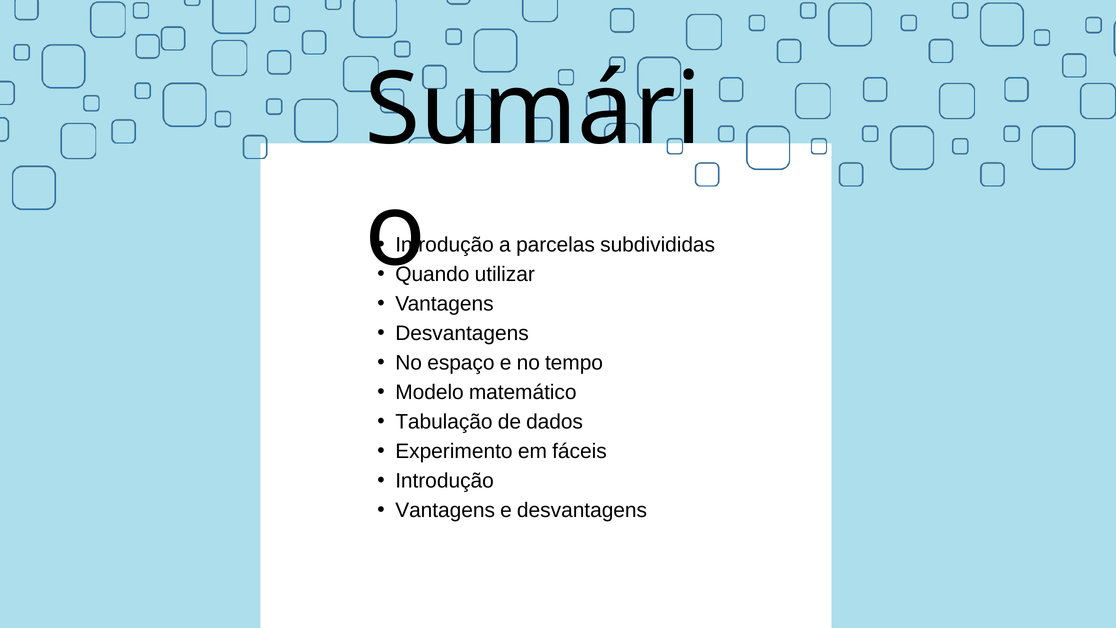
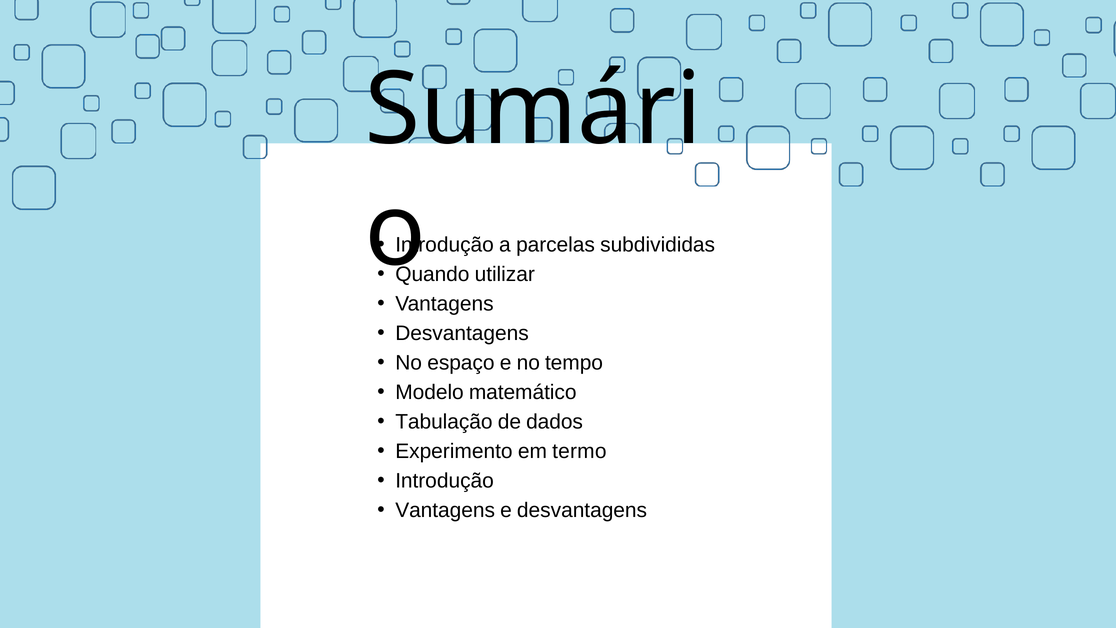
fáceis: fáceis -> termo (579, 451)
